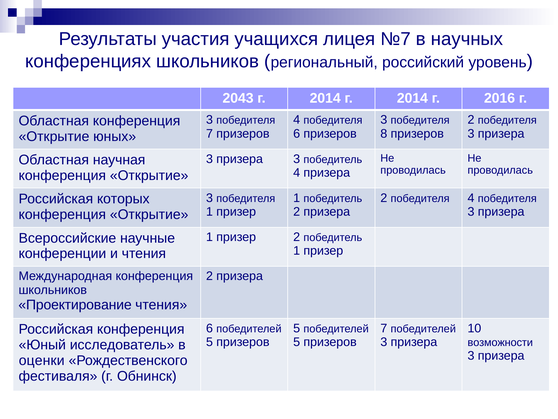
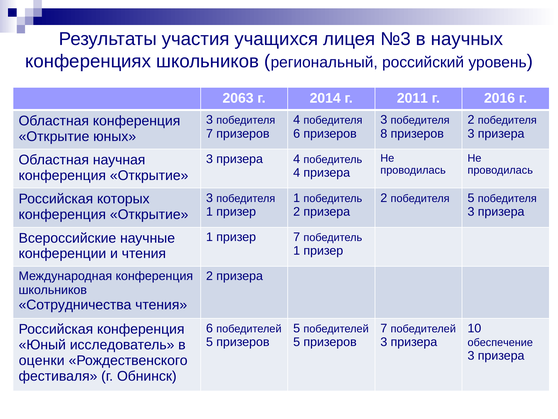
№7: №7 -> №3 (396, 39)
2043: 2043 -> 2063 (238, 98)
2014 г 2014: 2014 -> 2011 (412, 98)
призера 3: 3 -> 4 (297, 159)
победителя 4: 4 -> 5 (471, 198)
призер 2: 2 -> 7 (297, 237)
Проектирование: Проектирование -> Сотрудничества (75, 304)
возможности: возможности -> обеспечение (500, 342)
